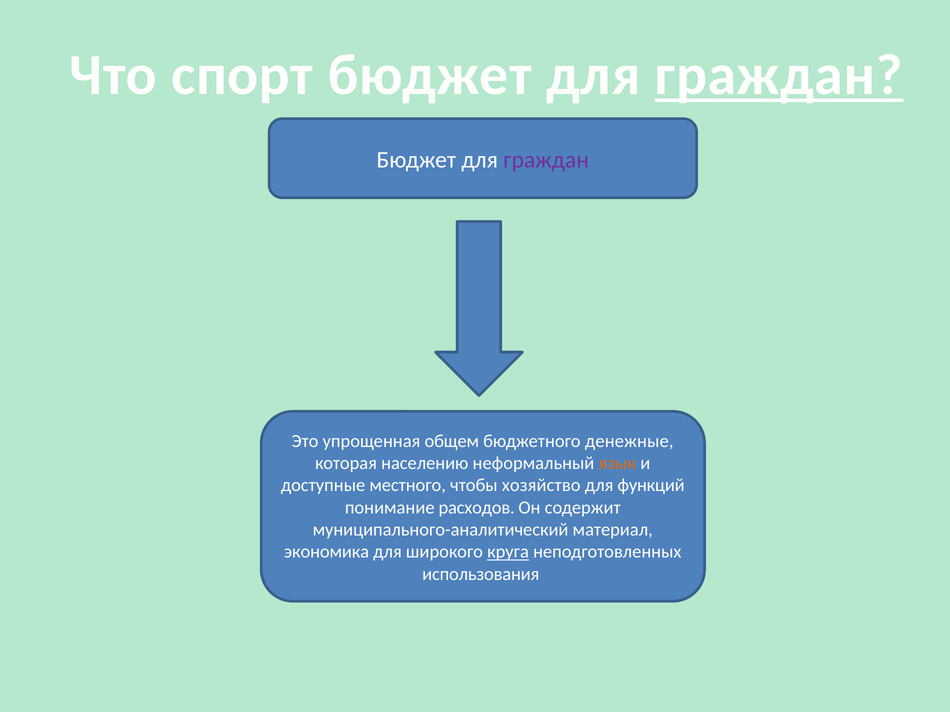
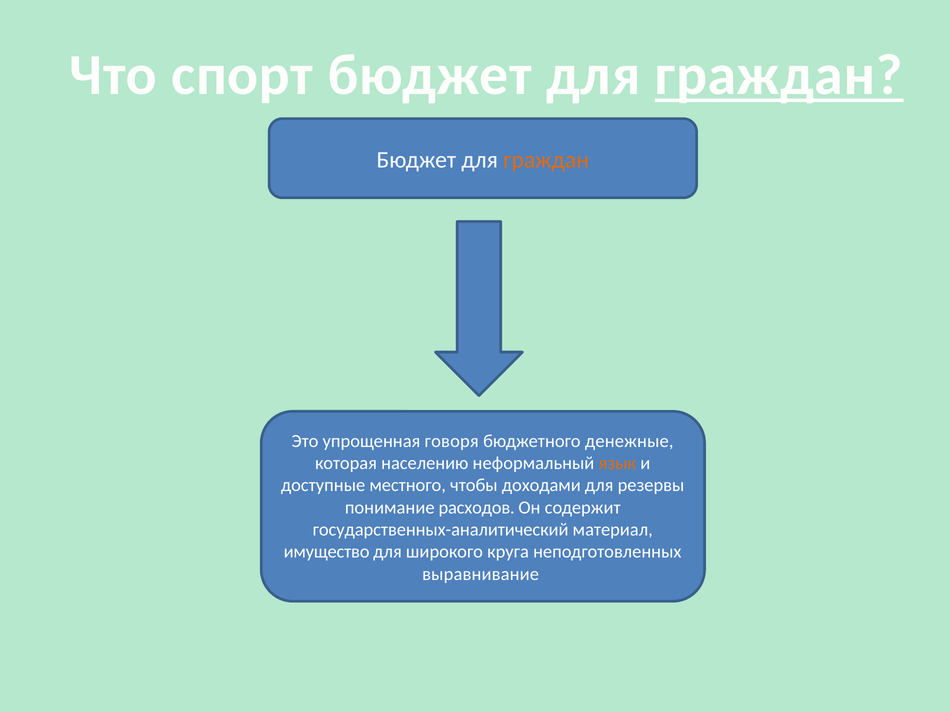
граждан colour: purple -> orange (546, 160)
общем: общем -> говоря (452, 441)
хозяйство: хозяйство -> доходами (541, 486)
функций: функций -> резервы (651, 486)
муниципального-аналитический: муниципального-аналитический -> государственных-аналитический (441, 530)
экономика: экономика -> имущество (327, 552)
круга underline: present -> none (508, 552)
использования: использования -> выравнивание (481, 574)
